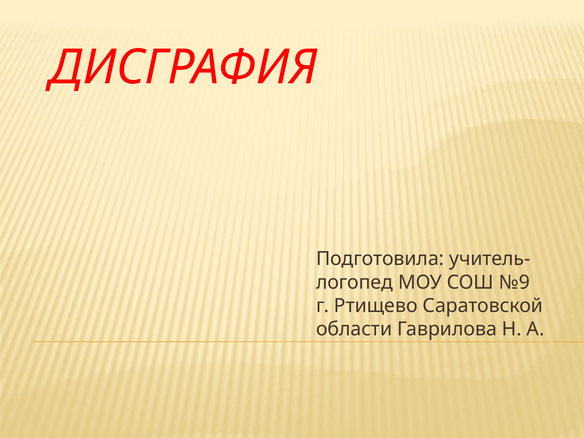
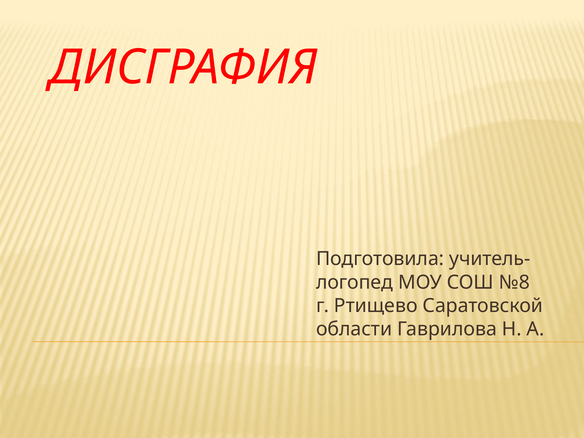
№9: №9 -> №8 (514, 282)
